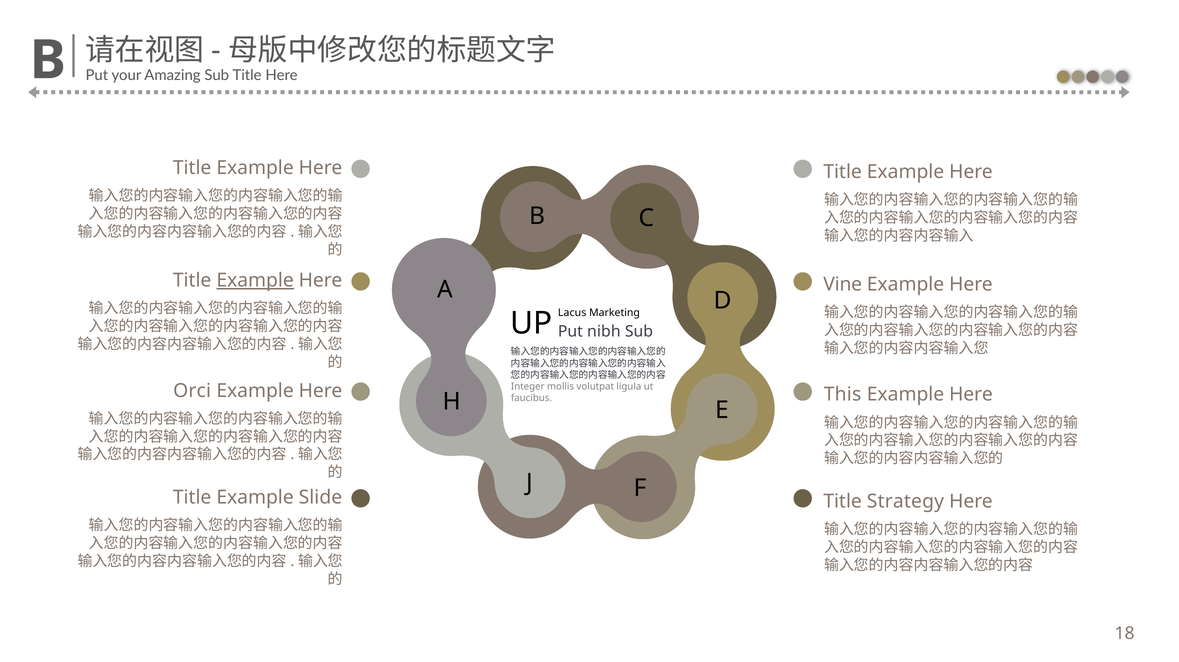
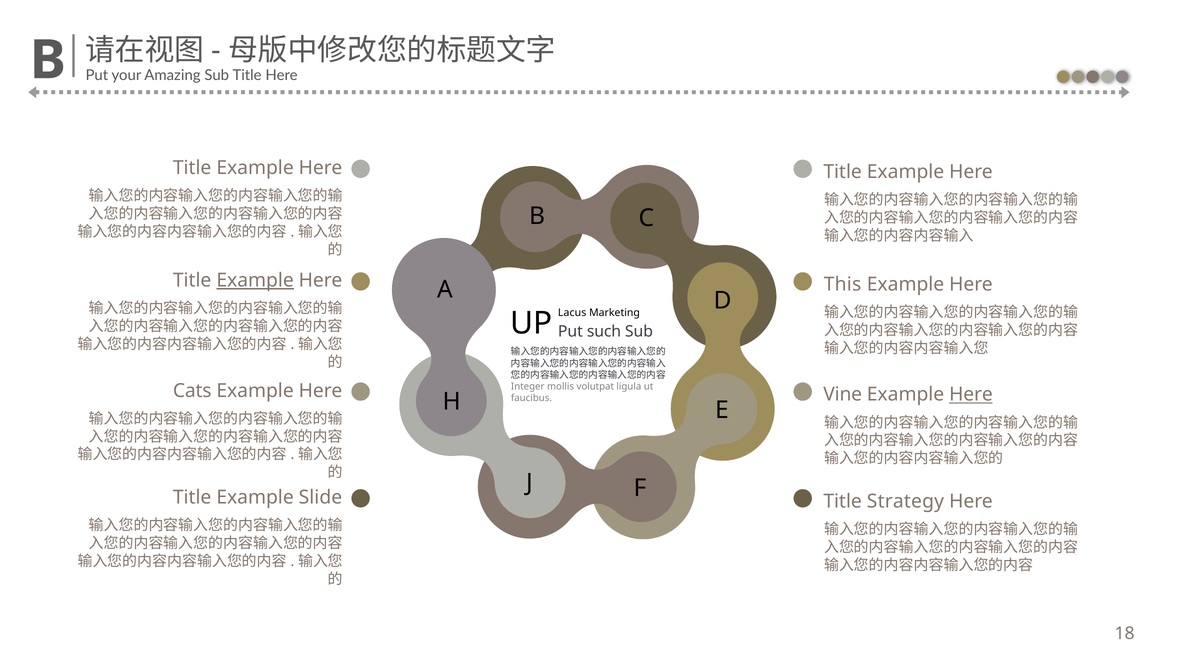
Vine: Vine -> This (843, 284)
nibh: nibh -> such (604, 331)
Orci: Orci -> Cats (192, 390)
This: This -> Vine (843, 394)
Here underline: none -> present (971, 394)
